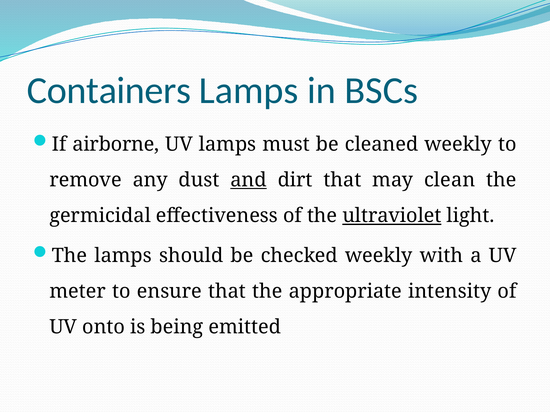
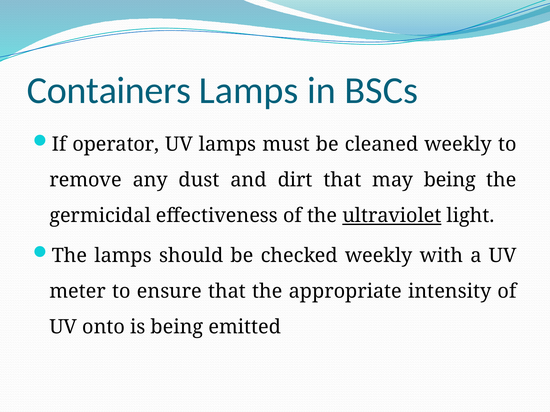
airborne: airborne -> operator (116, 144)
and underline: present -> none (249, 180)
may clean: clean -> being (450, 180)
